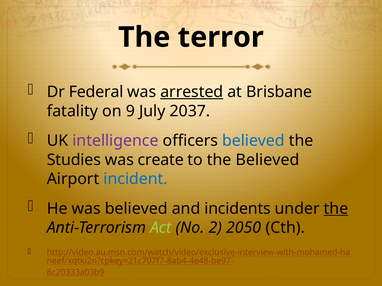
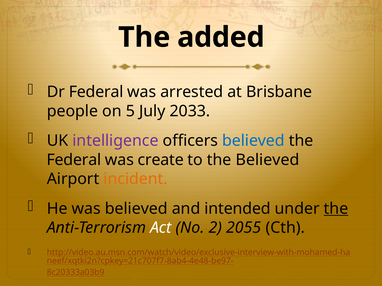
terror: terror -> added (221, 37)
arrested underline: present -> none (192, 92)
fatality: fatality -> people (72, 111)
9: 9 -> 5 (130, 111)
2037: 2037 -> 2033 (190, 111)
Studies: Studies -> Federal (74, 160)
incident colour: blue -> orange (136, 179)
incidents: incidents -> intended (238, 209)
Act colour: light green -> white (161, 228)
2050: 2050 -> 2055 (244, 228)
